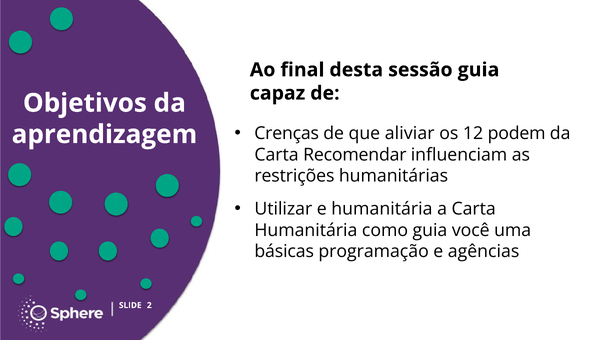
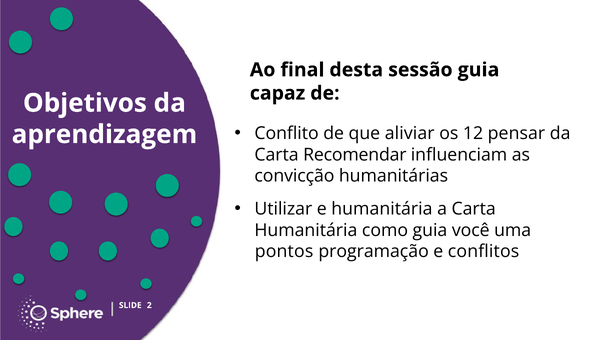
Crenças: Crenças -> Conflito (287, 133)
podem: podem -> pensar (516, 133)
restrições: restrições -> convicção (294, 176)
básicas: básicas -> pontos (284, 251)
agências: agências -> conflitos (484, 251)
